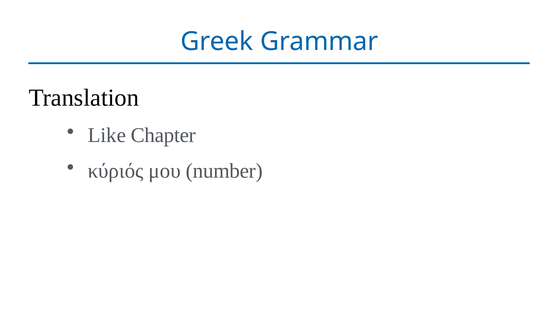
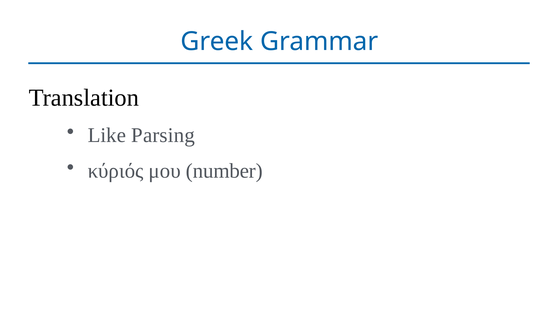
Chapter: Chapter -> Parsing (163, 135)
